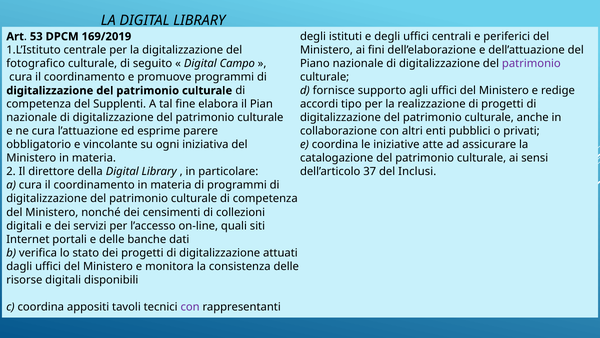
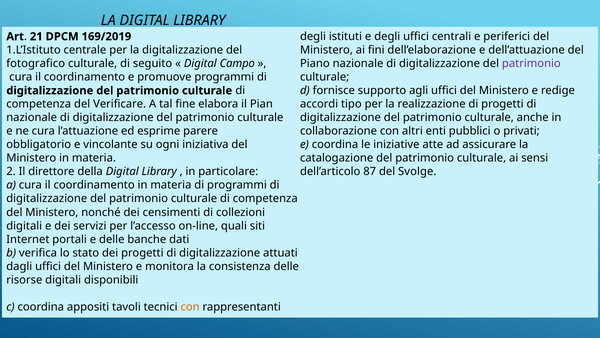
53: 53 -> 21 (36, 36)
Supplenti: Supplenti -> Verificare (120, 104)
37: 37 -> 87 (370, 171)
Inclusi: Inclusi -> Svolge (417, 171)
con colour: purple -> orange (190, 306)
